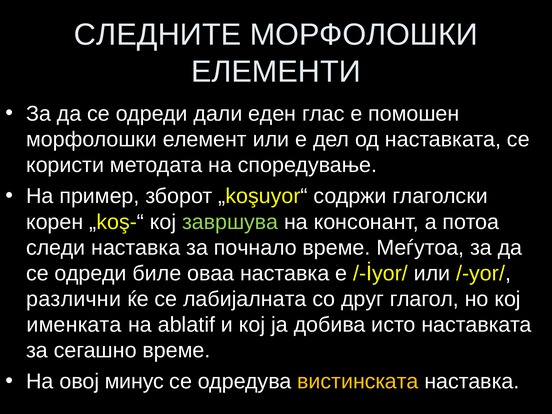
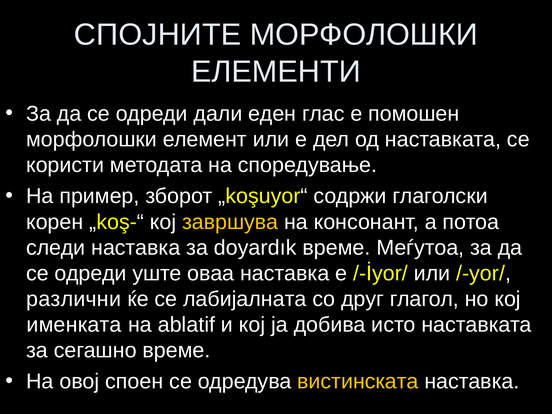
СЛЕДНИТЕ: СЛЕДНИТЕ -> СПОЈНИТЕ (158, 35)
завршува colour: light green -> yellow (230, 222)
почнало: почнало -> doyardık (255, 248)
биле: биле -> уште (157, 273)
минус: минус -> споен (134, 382)
